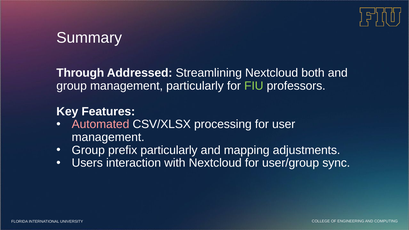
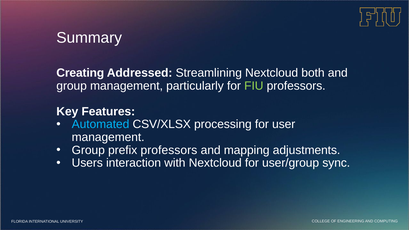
Through: Through -> Creating (80, 73)
Automated colour: pink -> light blue (101, 124)
prefix particularly: particularly -> professors (169, 150)
